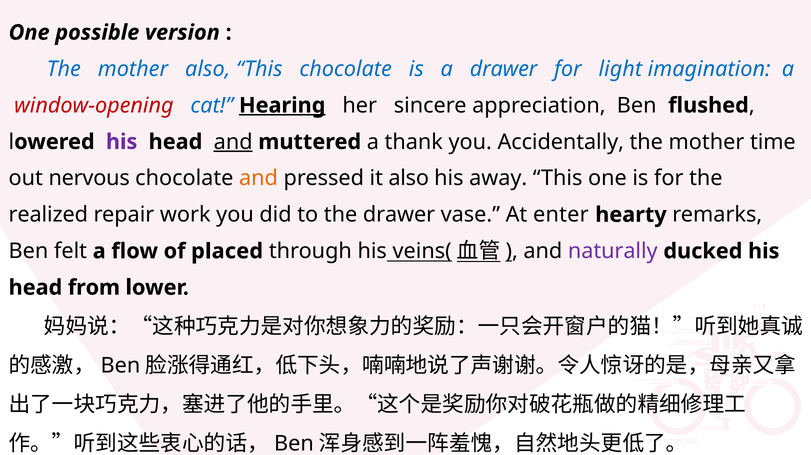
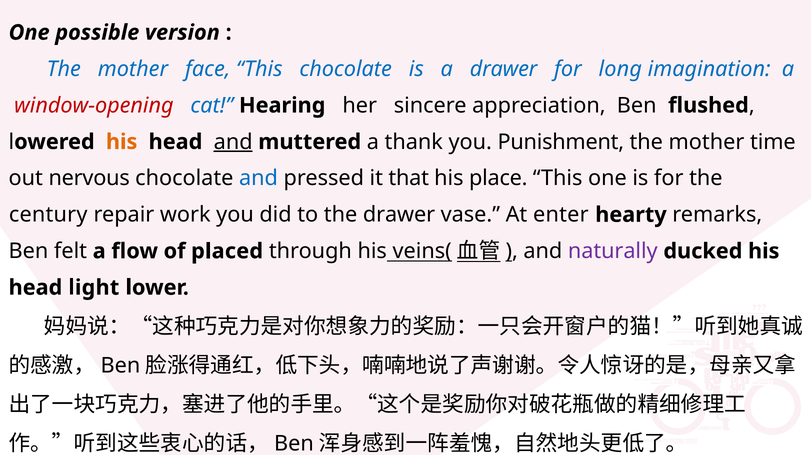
mother also: also -> face (208, 69)
light: light -> long (620, 69)
Hearing underline: present -> none (282, 105)
his colour: purple -> orange (122, 142)
Accidentally: Accidentally -> Punishment (561, 142)
and colour: orange -> blue (259, 178)
it also: also -> that (409, 178)
away: away -> place (498, 178)
realized: realized -> century (48, 215)
from: from -> light (94, 287)
